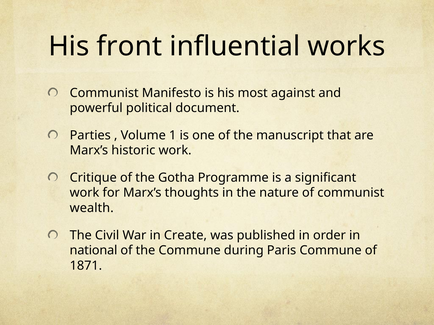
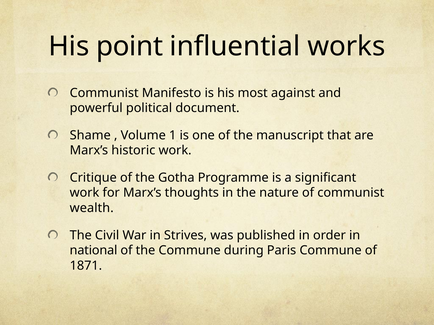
front: front -> point (130, 46)
Parties: Parties -> Shame (90, 135)
Create: Create -> Strives (186, 236)
